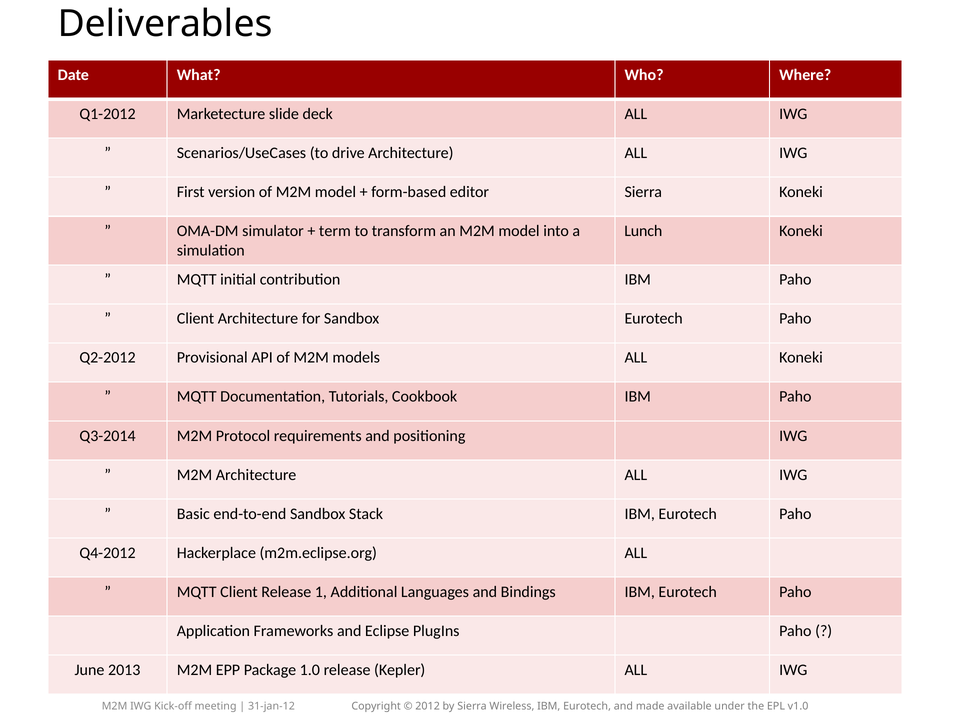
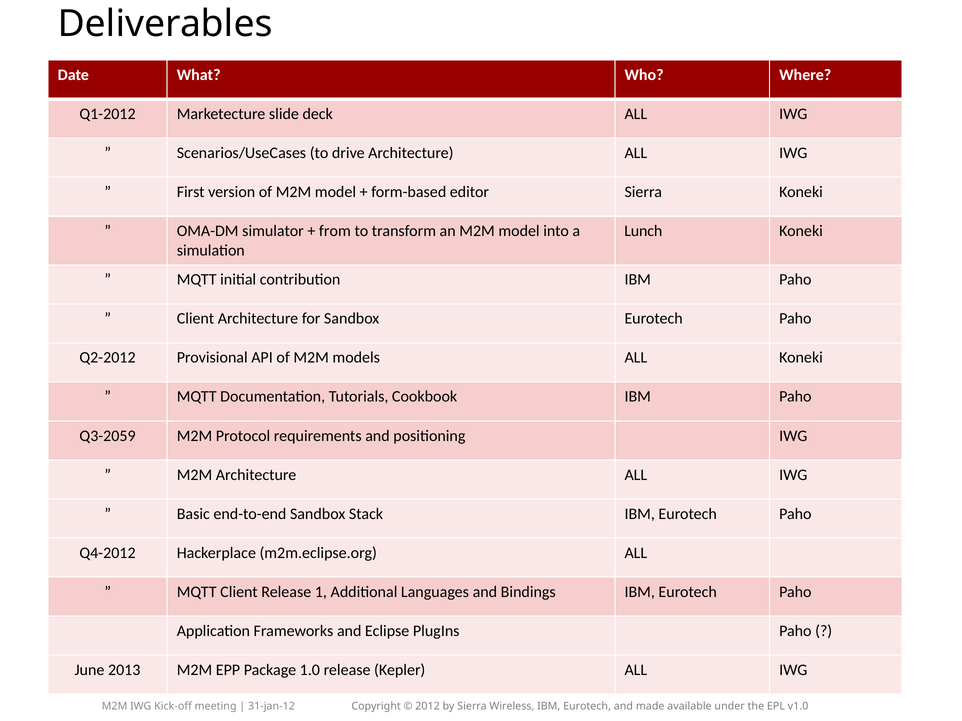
term: term -> from (335, 231)
Q3-2014: Q3-2014 -> Q3-2059 (108, 436)
